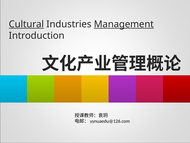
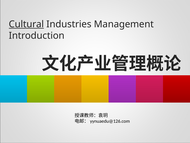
Management underline: present -> none (124, 24)
